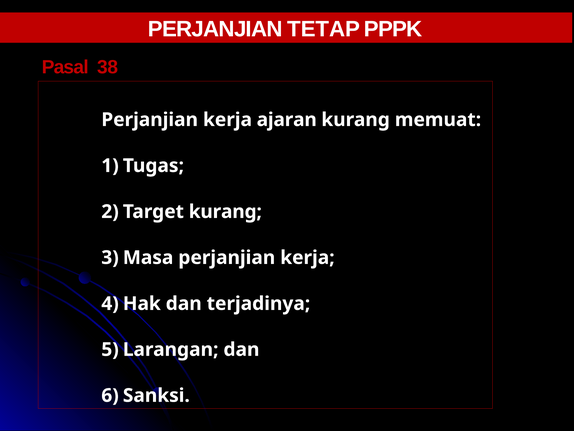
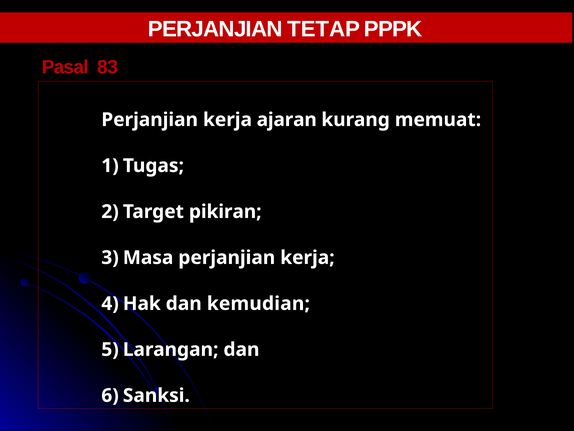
38: 38 -> 83 (108, 67)
kurang: kurang -> pikiran (225, 211)
terjadinya: terjadinya -> kemudian (258, 303)
